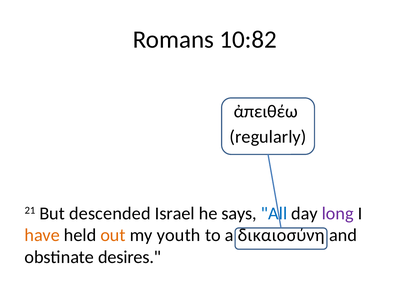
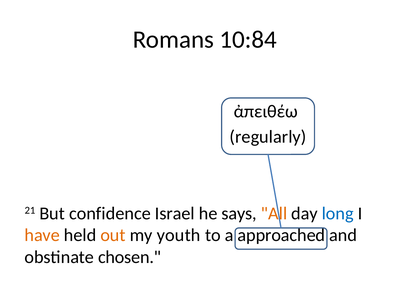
10:82: 10:82 -> 10:84 (248, 40)
descended: descended -> confidence (110, 214)
All colour: blue -> orange (274, 214)
long colour: purple -> blue (338, 214)
δικαιοσύνη: δικαιοσύνη -> approached (281, 236)
desires: desires -> chosen (130, 257)
